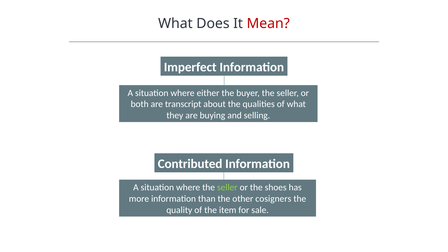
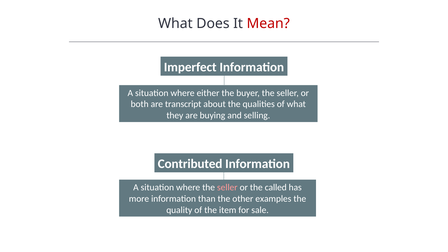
seller colour: light green -> pink (227, 188)
shoes: shoes -> called (276, 188)
cosigners: cosigners -> examples (273, 199)
